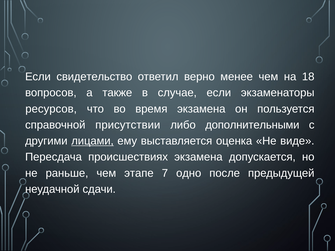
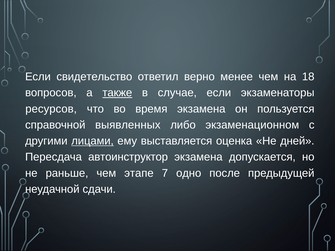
также underline: none -> present (117, 93)
присутствии: присутствии -> выявленных (128, 125)
дополнительными: дополнительными -> экзаменационном (252, 125)
виде: виде -> дней (297, 141)
происшествиях: происшествиях -> автоинструктор (128, 157)
